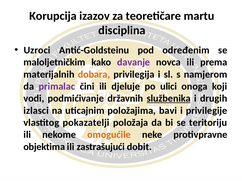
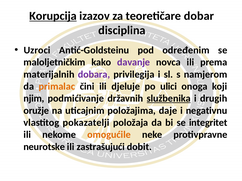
Korupcija underline: none -> present (53, 16)
martu: martu -> dobar (199, 16)
dobara colour: orange -> purple (94, 75)
primalac colour: purple -> orange (57, 87)
vodi: vodi -> njim (34, 99)
izlasci: izlasci -> oružje (36, 111)
bavi: bavi -> daje (168, 111)
privilegije: privilegije -> negativnu (207, 111)
teritoriju: teritoriju -> integritet (208, 123)
objektima: objektima -> neurotske (44, 147)
